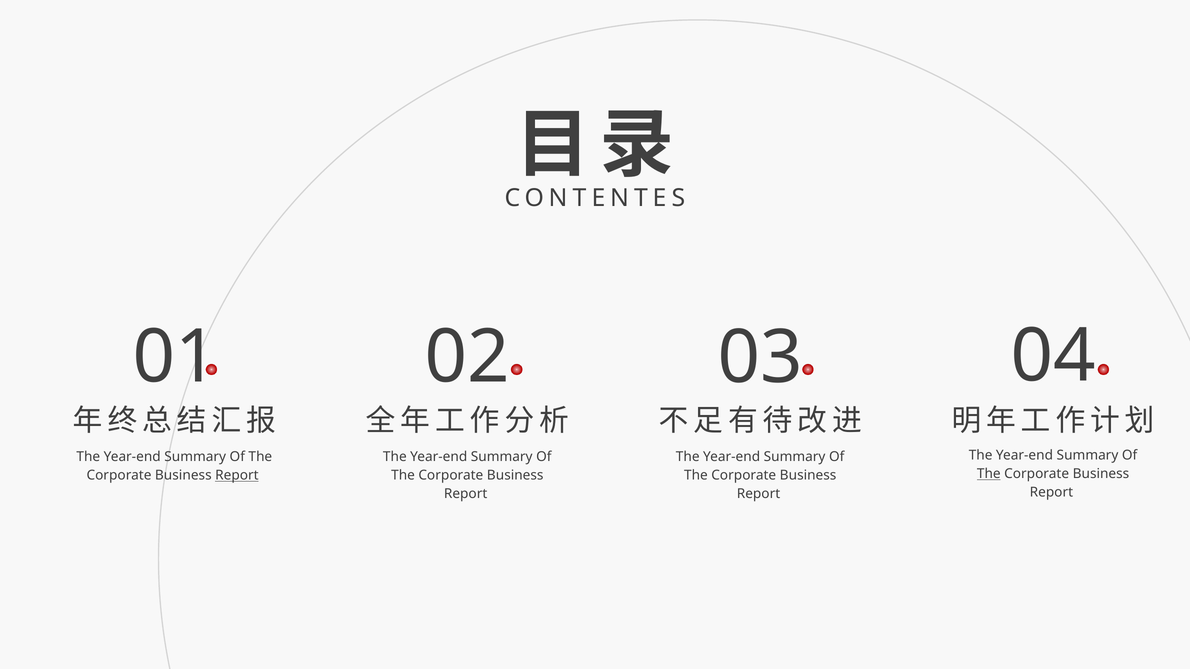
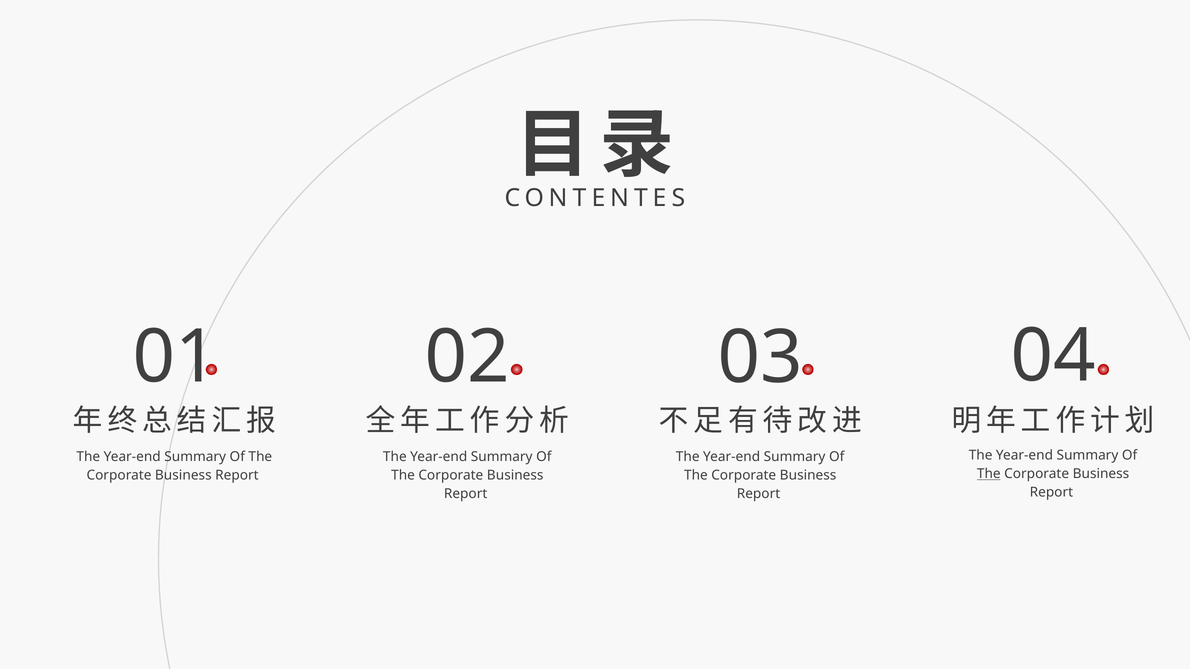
Report underline: present -> none (237, 476)
